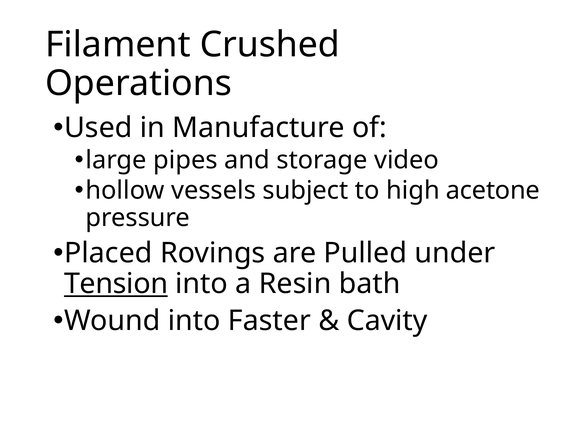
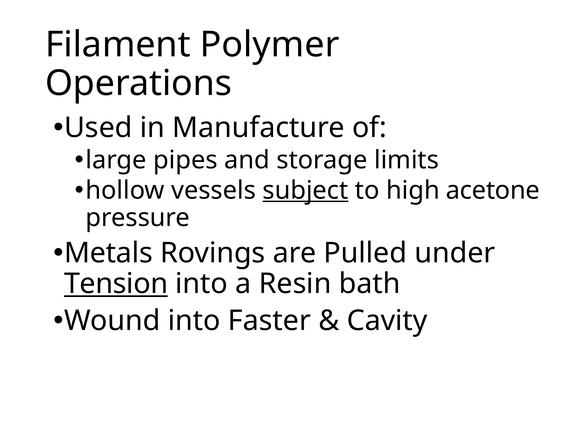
Crushed: Crushed -> Polymer (270, 45)
video: video -> limits (407, 160)
subject underline: none -> present (305, 190)
Placed: Placed -> Metals (108, 253)
